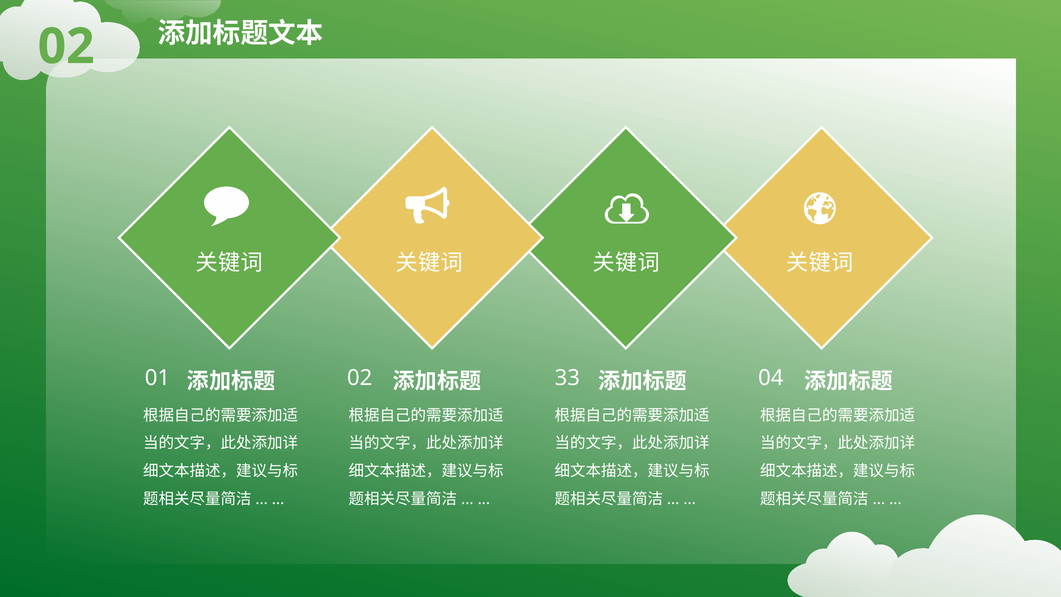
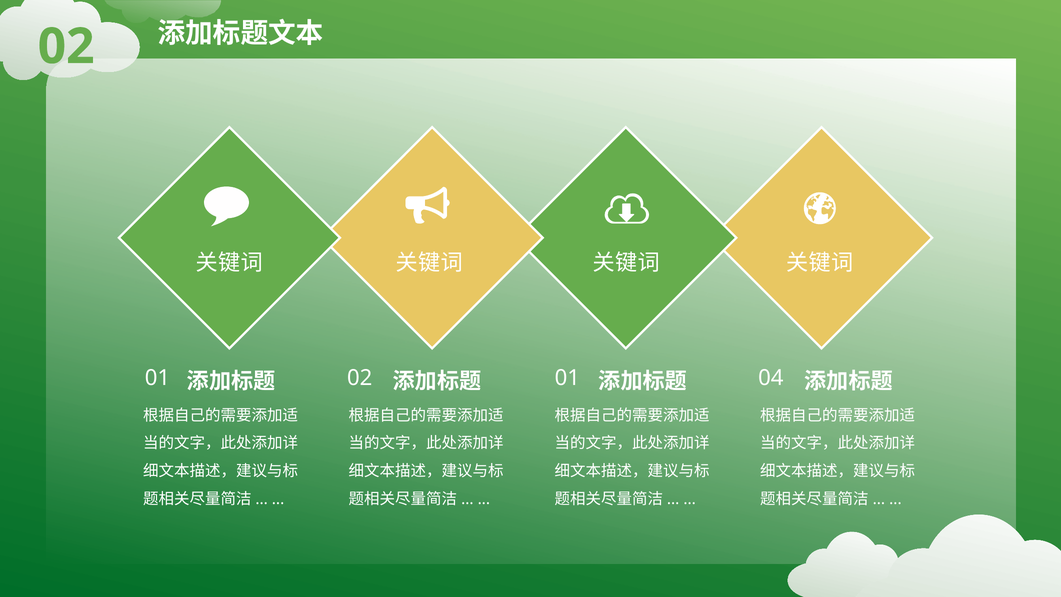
01 02 33: 33 -> 01 (567, 378)
